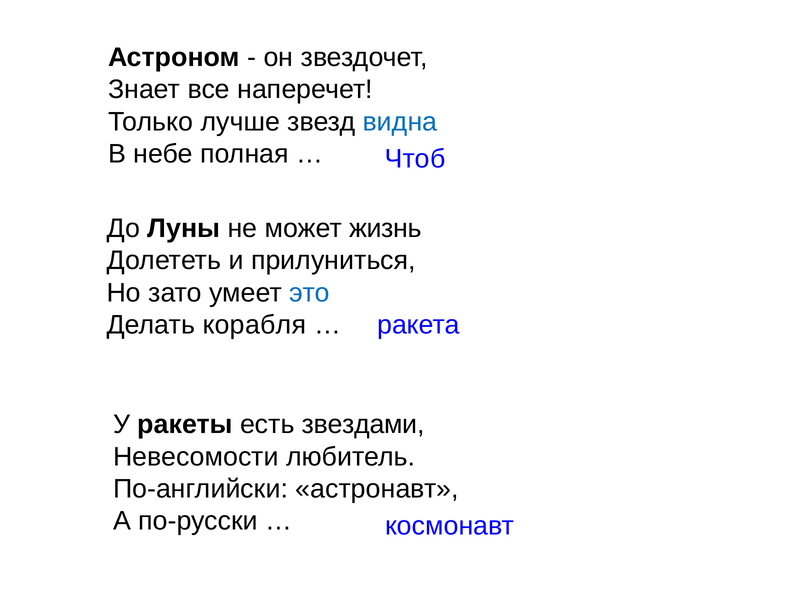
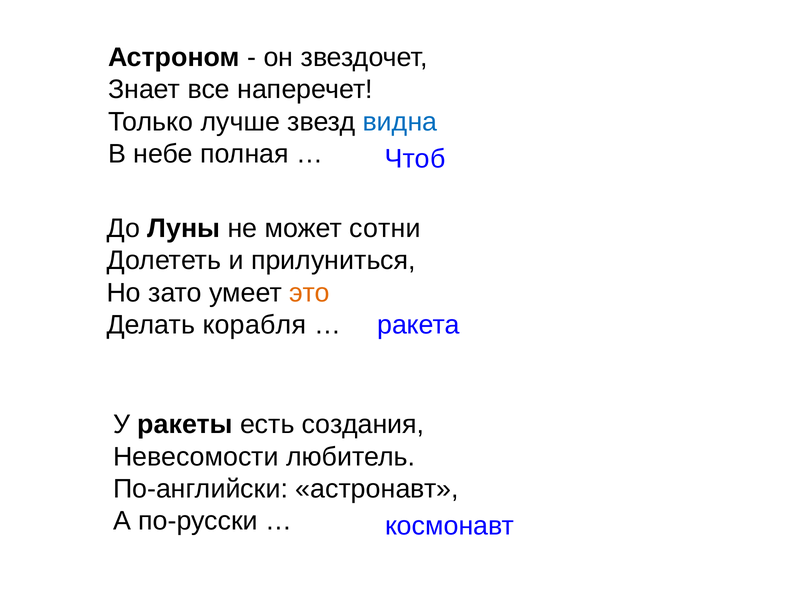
жизнь: жизнь -> сотни (385, 228)
это colour: blue -> orange (310, 293)
звездами: звездами -> создания (363, 425)
